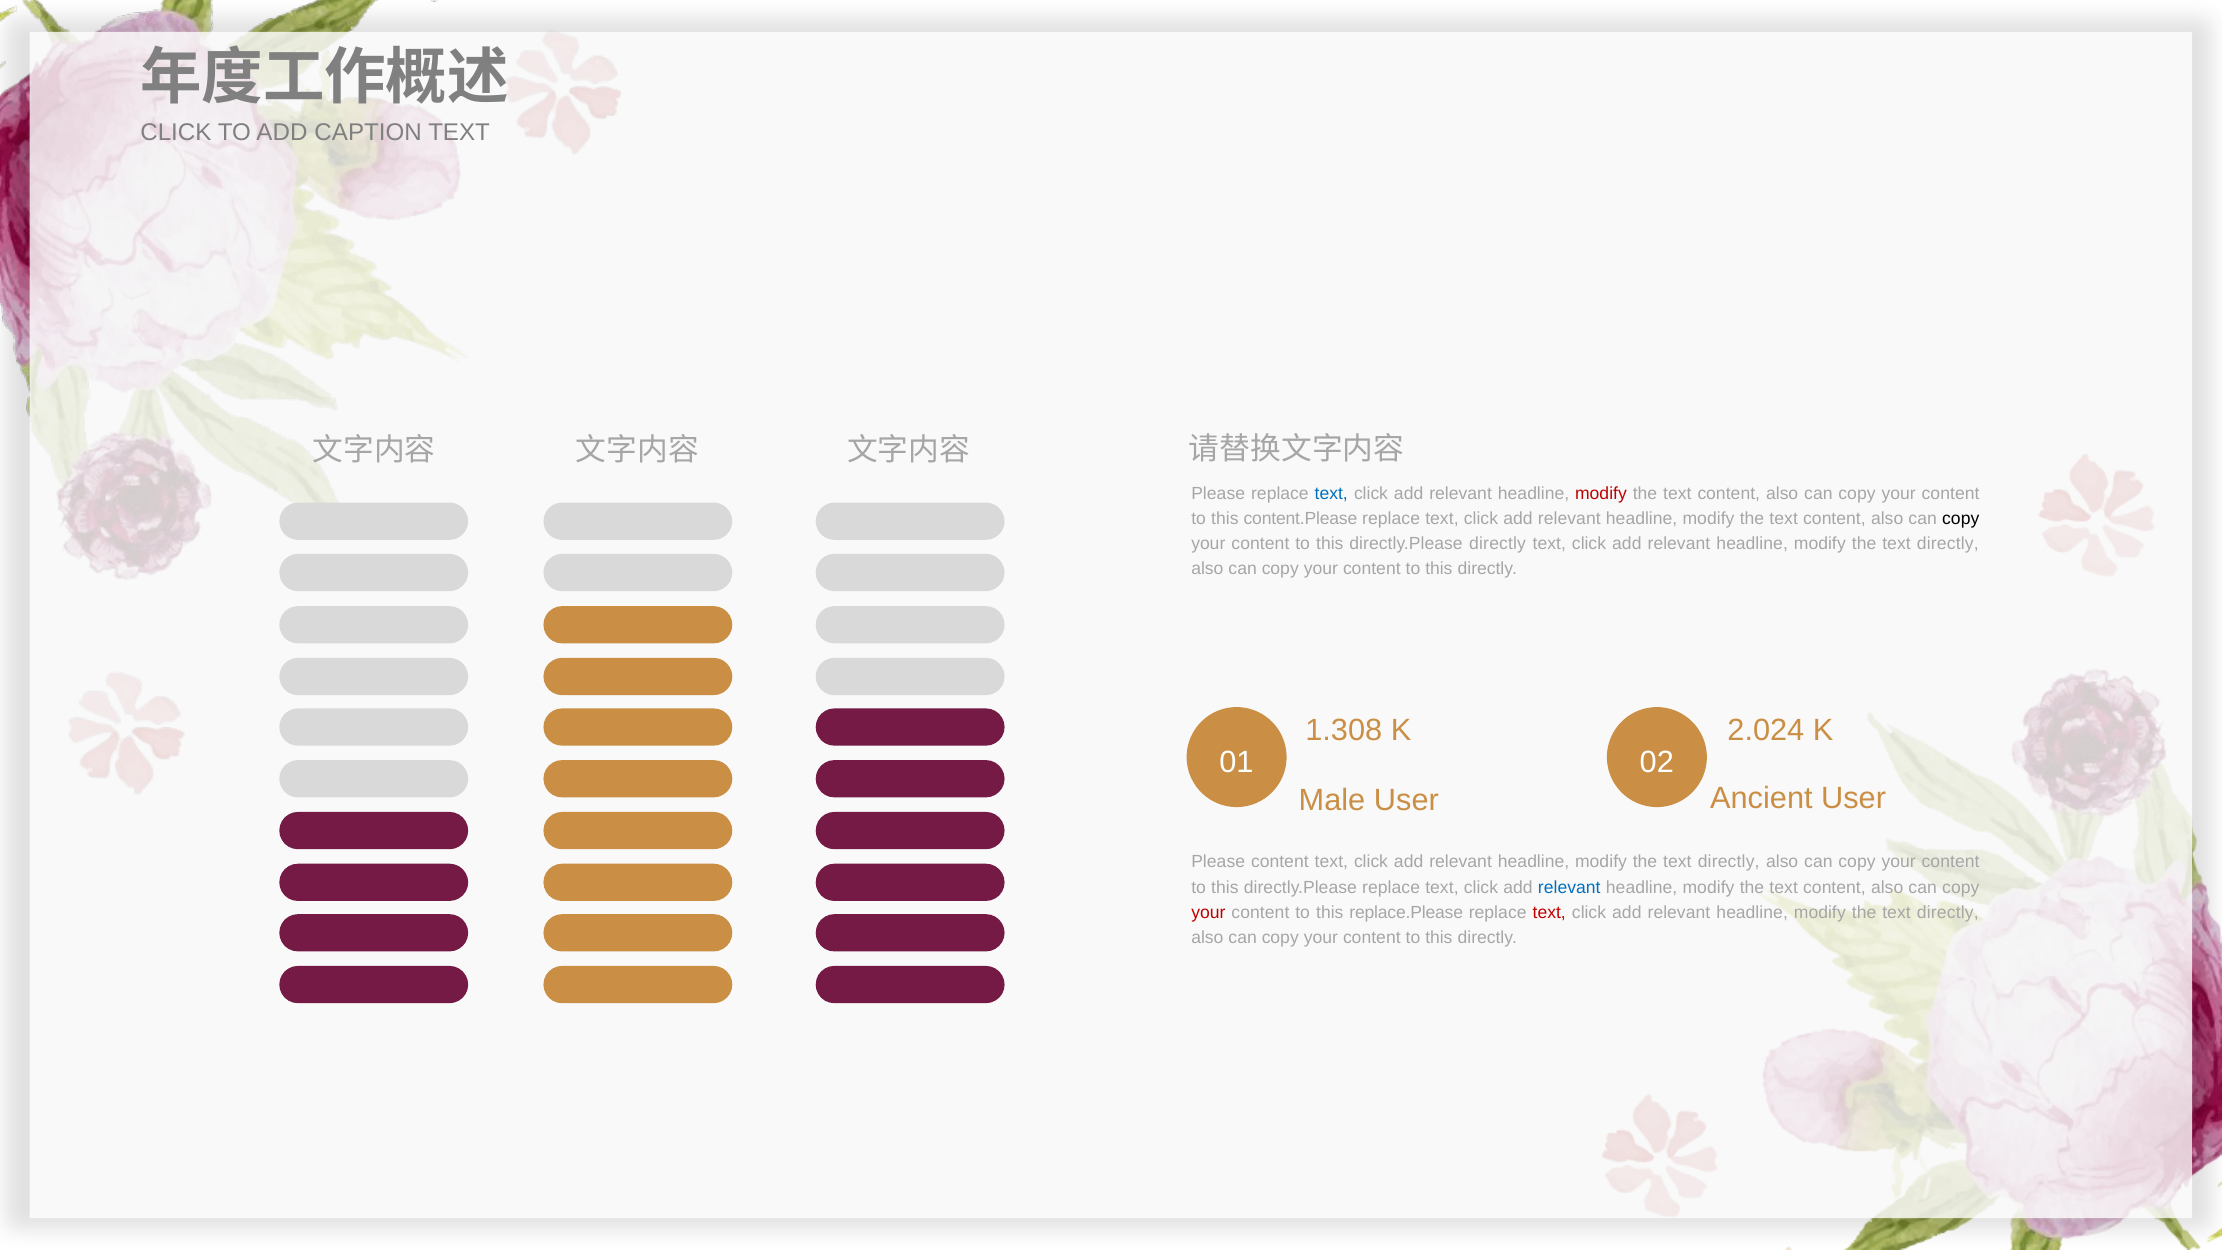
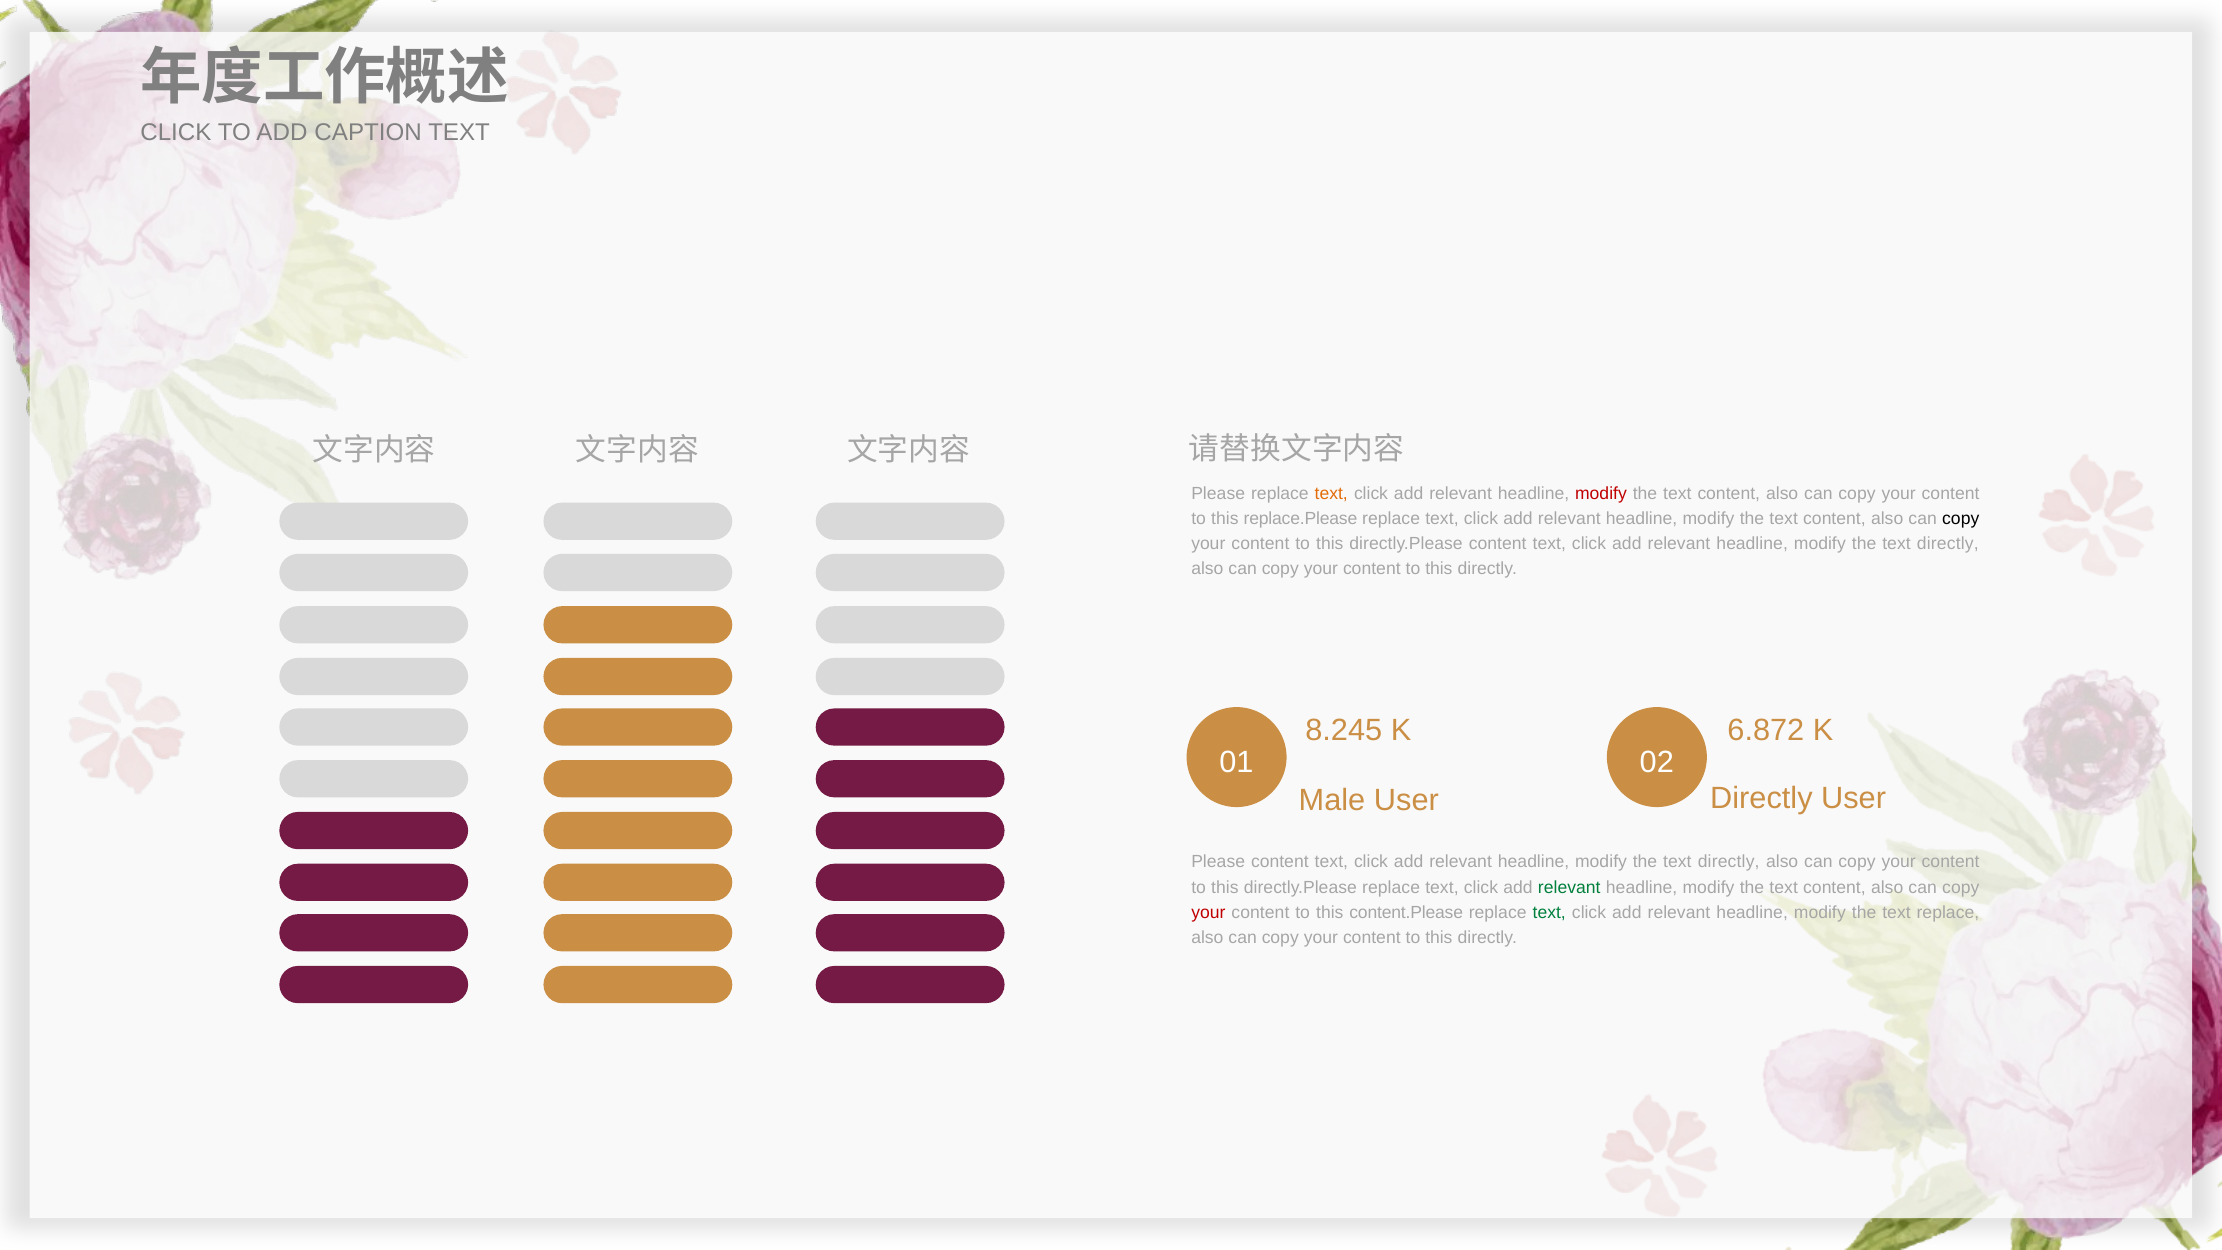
text colour: blue -> orange (1331, 493)
content.Please: content.Please -> replace.Please (1300, 519)
directly.Please directly: directly -> content (1498, 544)
1.308: 1.308 -> 8.245 (1344, 730)
2.024: 2.024 -> 6.872 (1766, 730)
User Ancient: Ancient -> Directly (1761, 798)
relevant colour: blue -> green (1569, 887)
replace.Please: replace.Please -> content.Please (1406, 912)
text colour: red -> green (1549, 912)
directly: directly -> replace (1948, 912)
